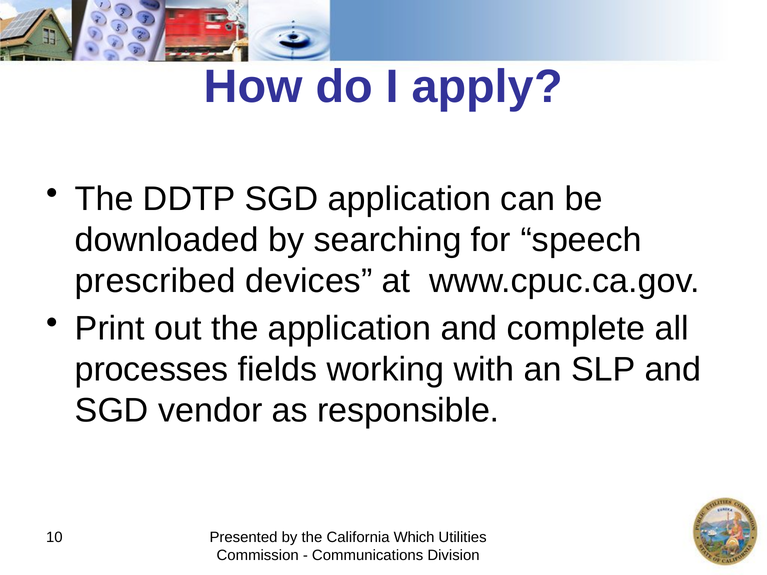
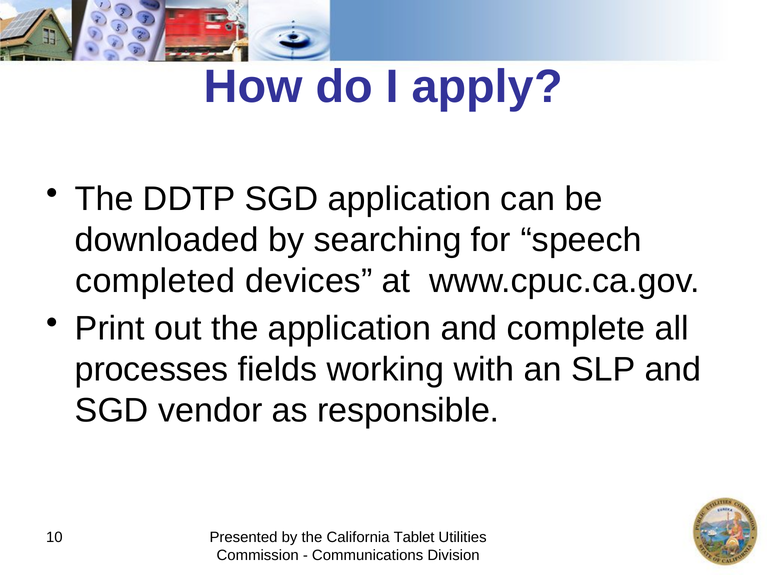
prescribed: prescribed -> completed (155, 281)
Which: Which -> Tablet (414, 538)
